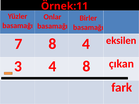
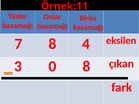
3 4: 4 -> 0 (52, 66)
